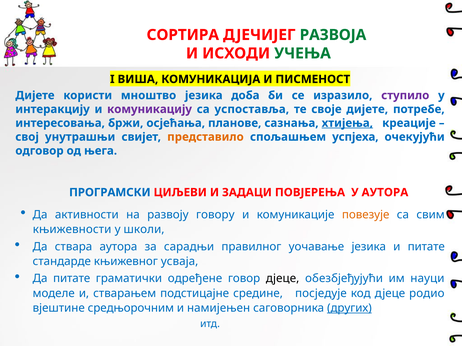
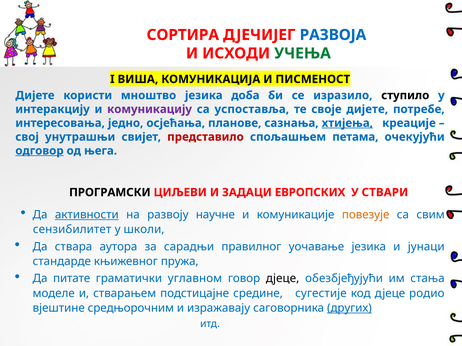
РАЗВОЈА colour: green -> blue (333, 35)
ступило colour: purple -> black (405, 96)
бржи: бржи -> једно (126, 123)
представило colour: orange -> red (205, 137)
успјеха: успјеха -> петама (355, 137)
одговор underline: none -> present (39, 151)
ПРОГРАМСКИ colour: blue -> black (110, 193)
ПОВЈЕРЕЊА: ПОВЈЕРЕЊА -> ЕВРОПСКИХ (310, 193)
У АУТОРА: АУТОРА -> СТВАРИ (385, 193)
активности underline: none -> present (87, 215)
говору: говору -> научне (215, 215)
књижевности: књижевности -> сензибилитет (72, 230)
и питате: питате -> јунаци (426, 247)
усваја: усваја -> пружа (180, 262)
одређене: одређене -> углавном (195, 279)
науци: науци -> стања (428, 279)
посједује: посједује -> сугестије (321, 294)
намијењен: намијењен -> изражавају (219, 308)
